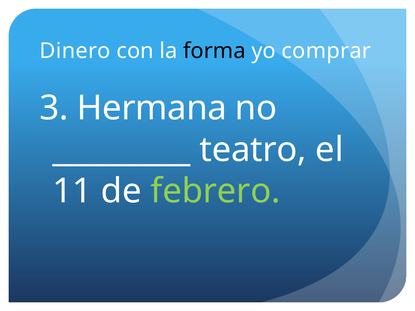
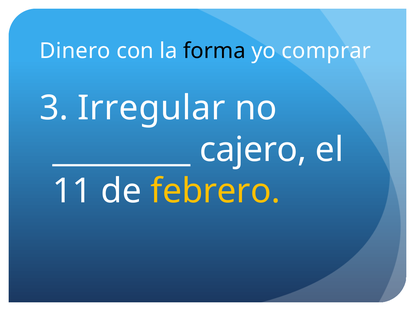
Hermana: Hermana -> Irregular (151, 108)
teatro: teatro -> cajero (253, 150)
febrero colour: light green -> yellow (216, 191)
